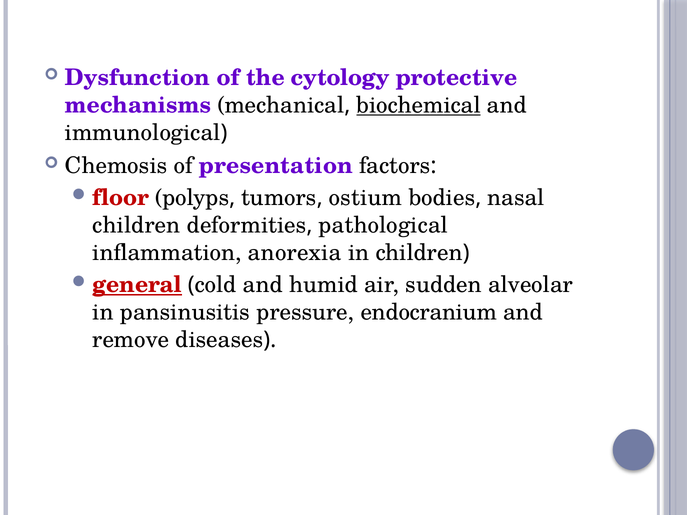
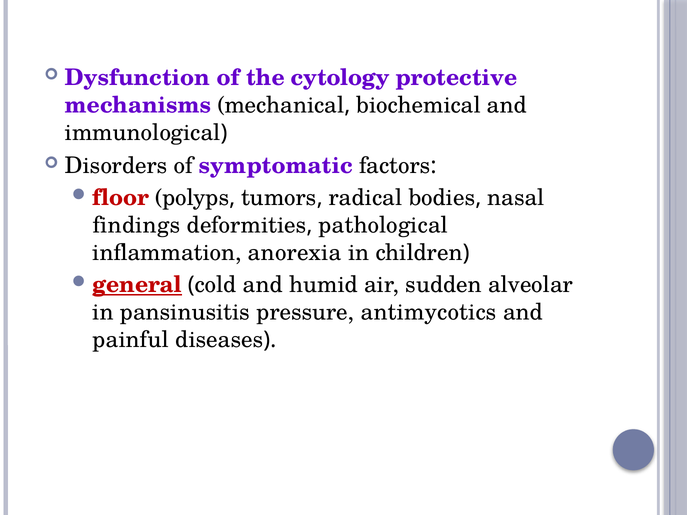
biochemical underline: present -> none (419, 105)
Chemosis: Chemosis -> Disorders (116, 166)
presentation: presentation -> symptomatic (276, 166)
ostium: ostium -> radical (365, 198)
children: children -> findings (136, 225)
endocranium: endocranium -> antimycotics (429, 312)
remove: remove -> painful (131, 340)
